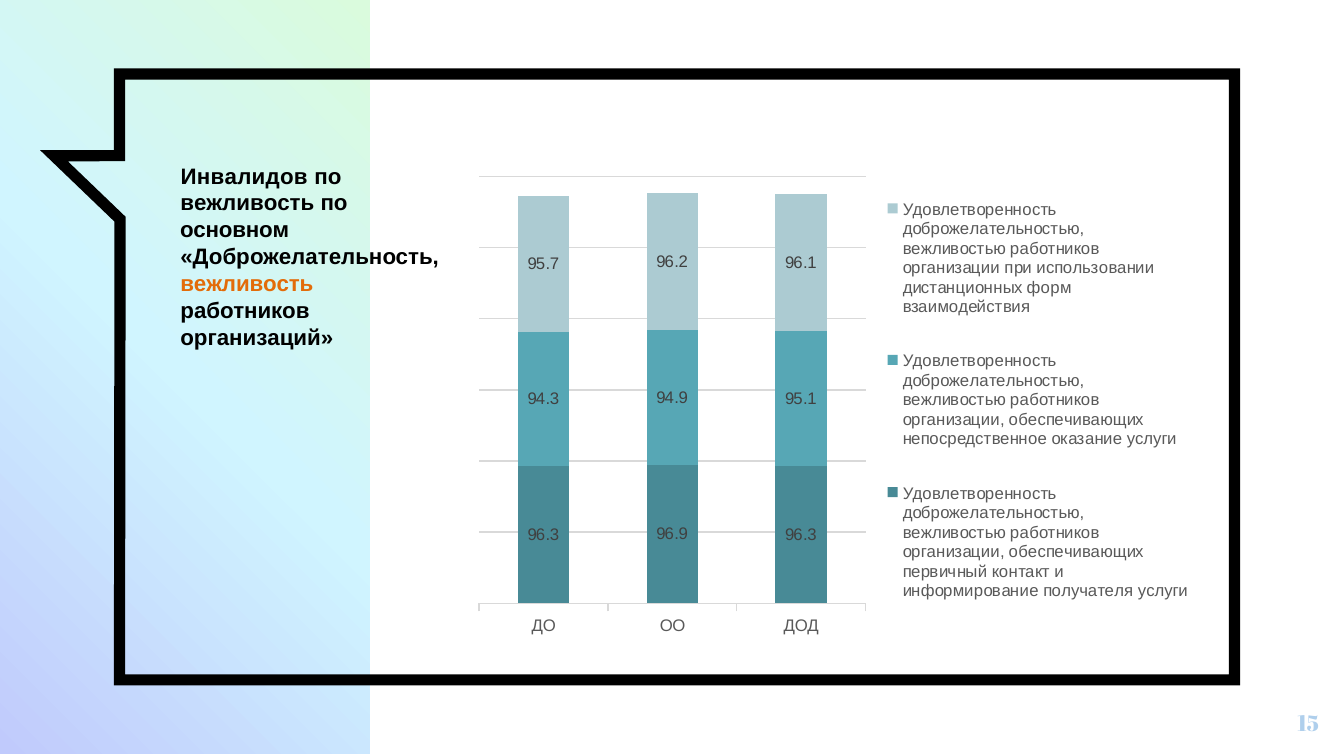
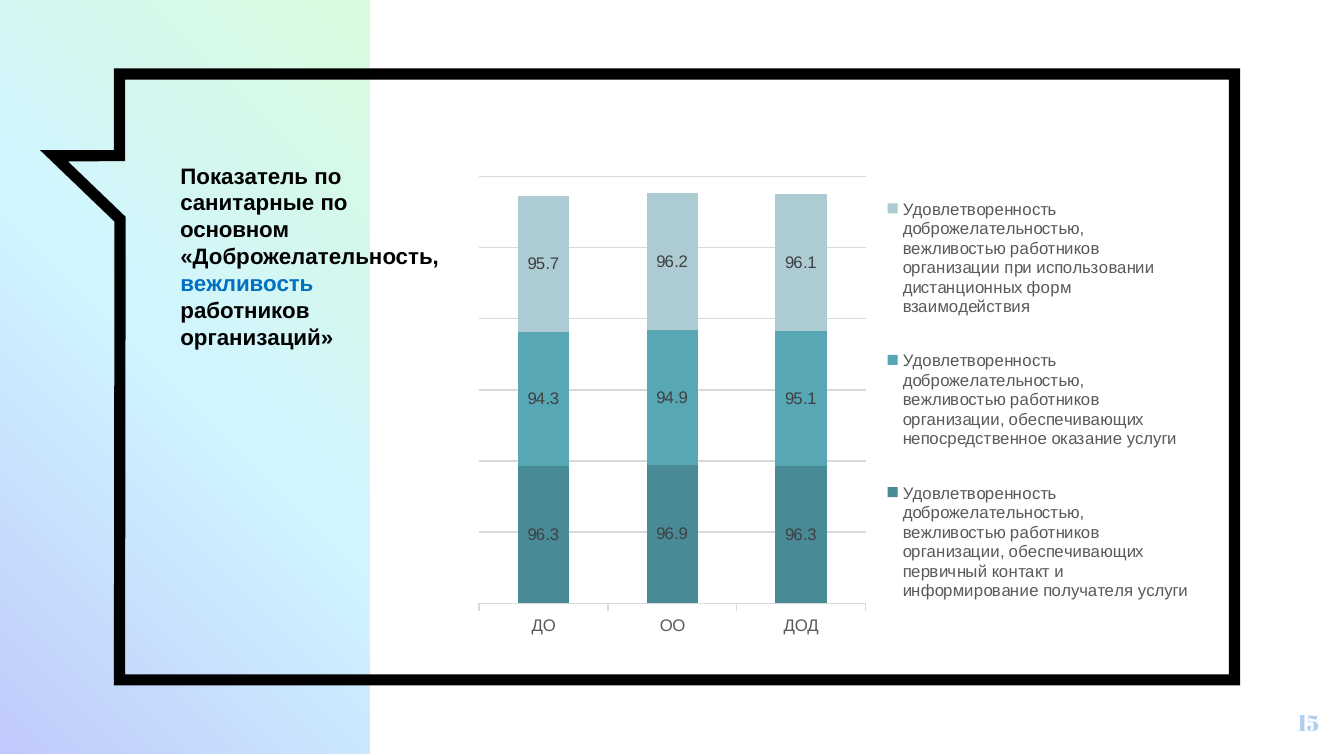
Инвалидов: Инвалидов -> Показатель (244, 177)
вежливость: вежливость -> санитарные (247, 204)
вежливость colour: orange -> blue (247, 284)
